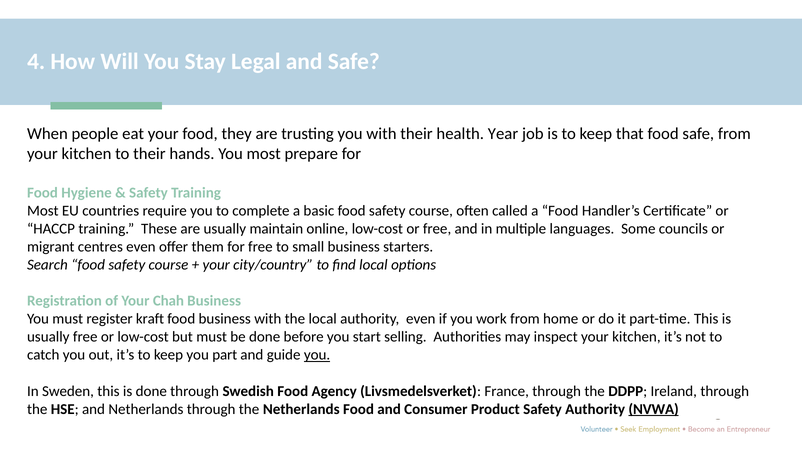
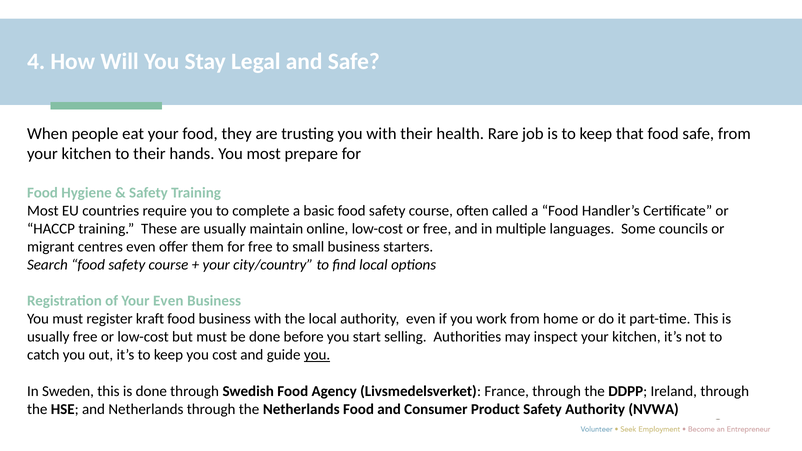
Year: Year -> Rare (503, 134)
Your Chah: Chah -> Even (168, 301)
part: part -> cost (225, 355)
NVWA underline: present -> none (654, 409)
